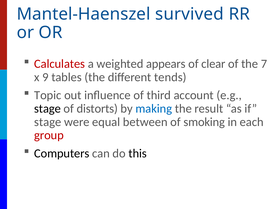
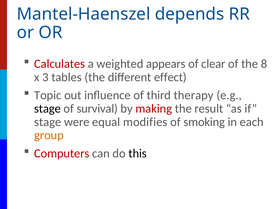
survived: survived -> depends (190, 14)
7: 7 -> 8 (264, 64)
9: 9 -> 3 (45, 77)
tends: tends -> effect (170, 77)
account: account -> therapy (194, 95)
distorts: distorts -> survival (97, 109)
making colour: blue -> red (154, 109)
between: between -> modifies (145, 122)
group colour: red -> orange (49, 135)
Computers colour: black -> red (62, 154)
